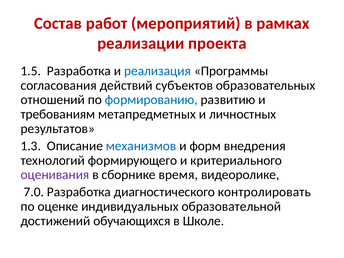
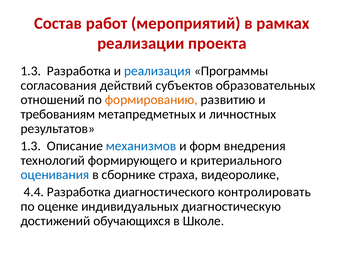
1.5: 1.5 -> 1.3 (31, 71)
формированию colour: blue -> orange (151, 100)
оценивания colour: purple -> blue (55, 175)
время: время -> страха (178, 175)
7.0: 7.0 -> 4.4 (34, 192)
образовательной: образовательной -> диагностическую (231, 206)
